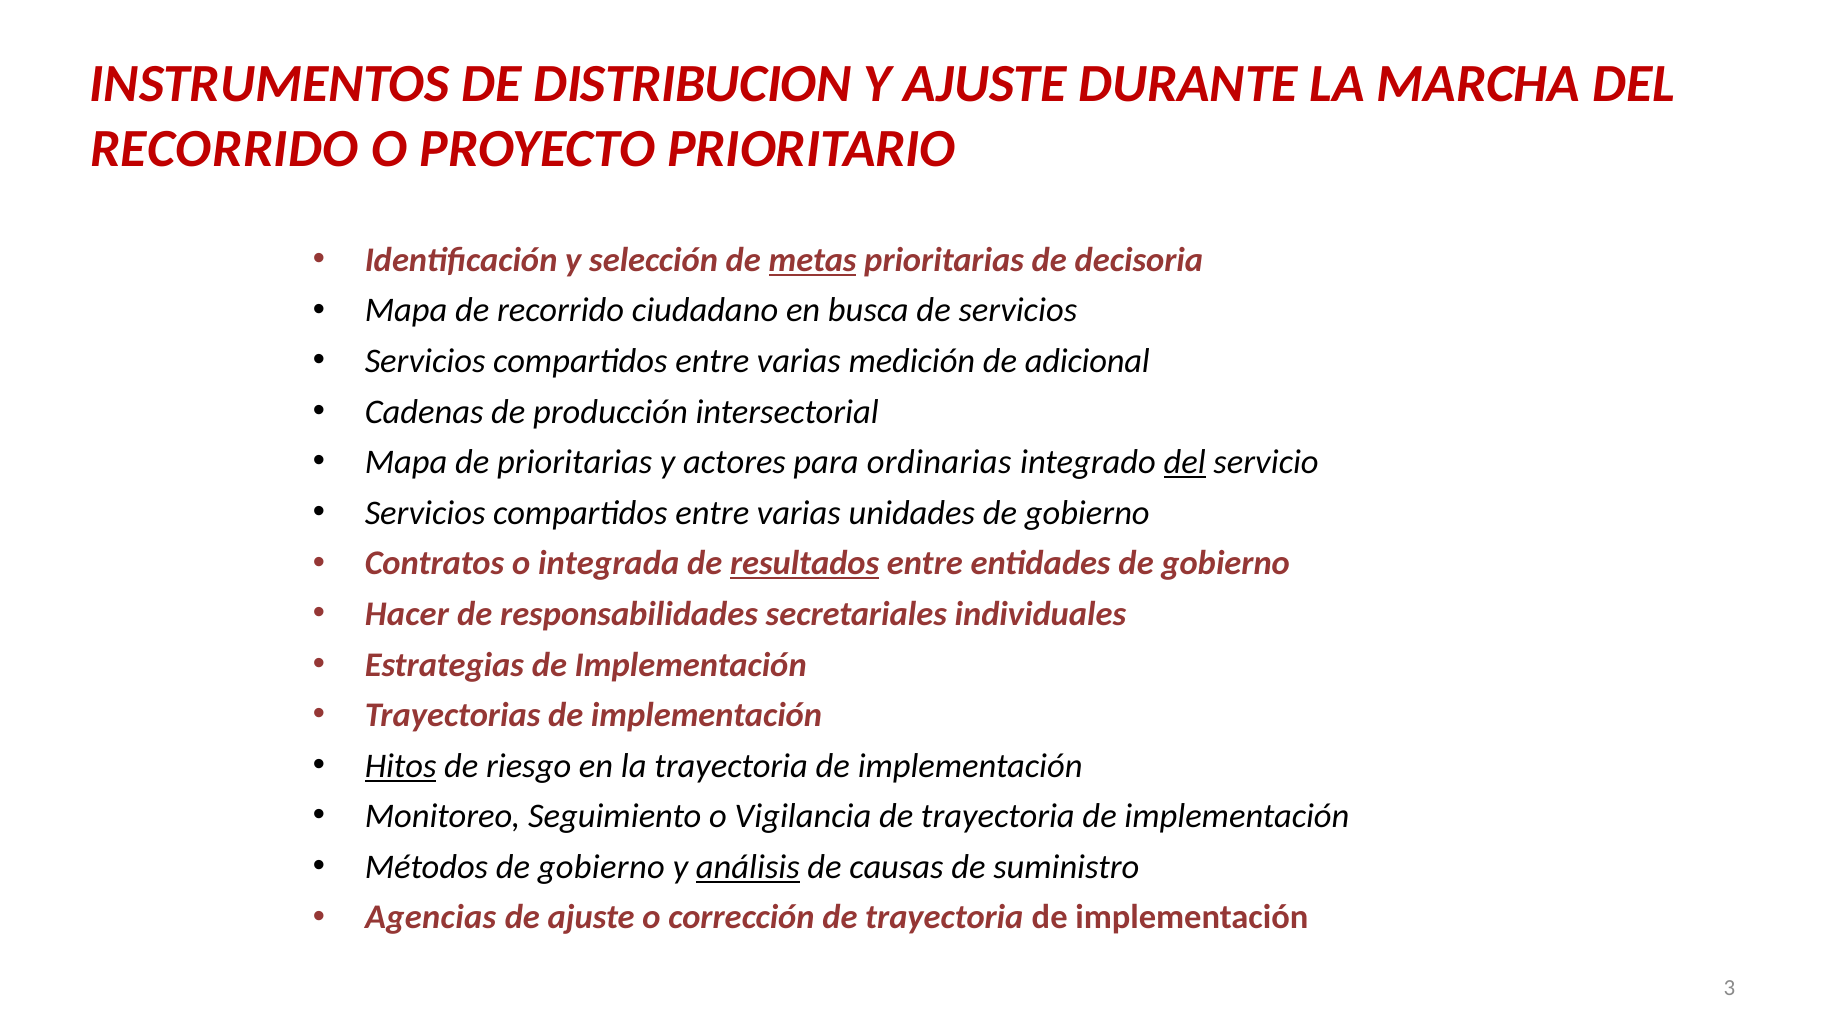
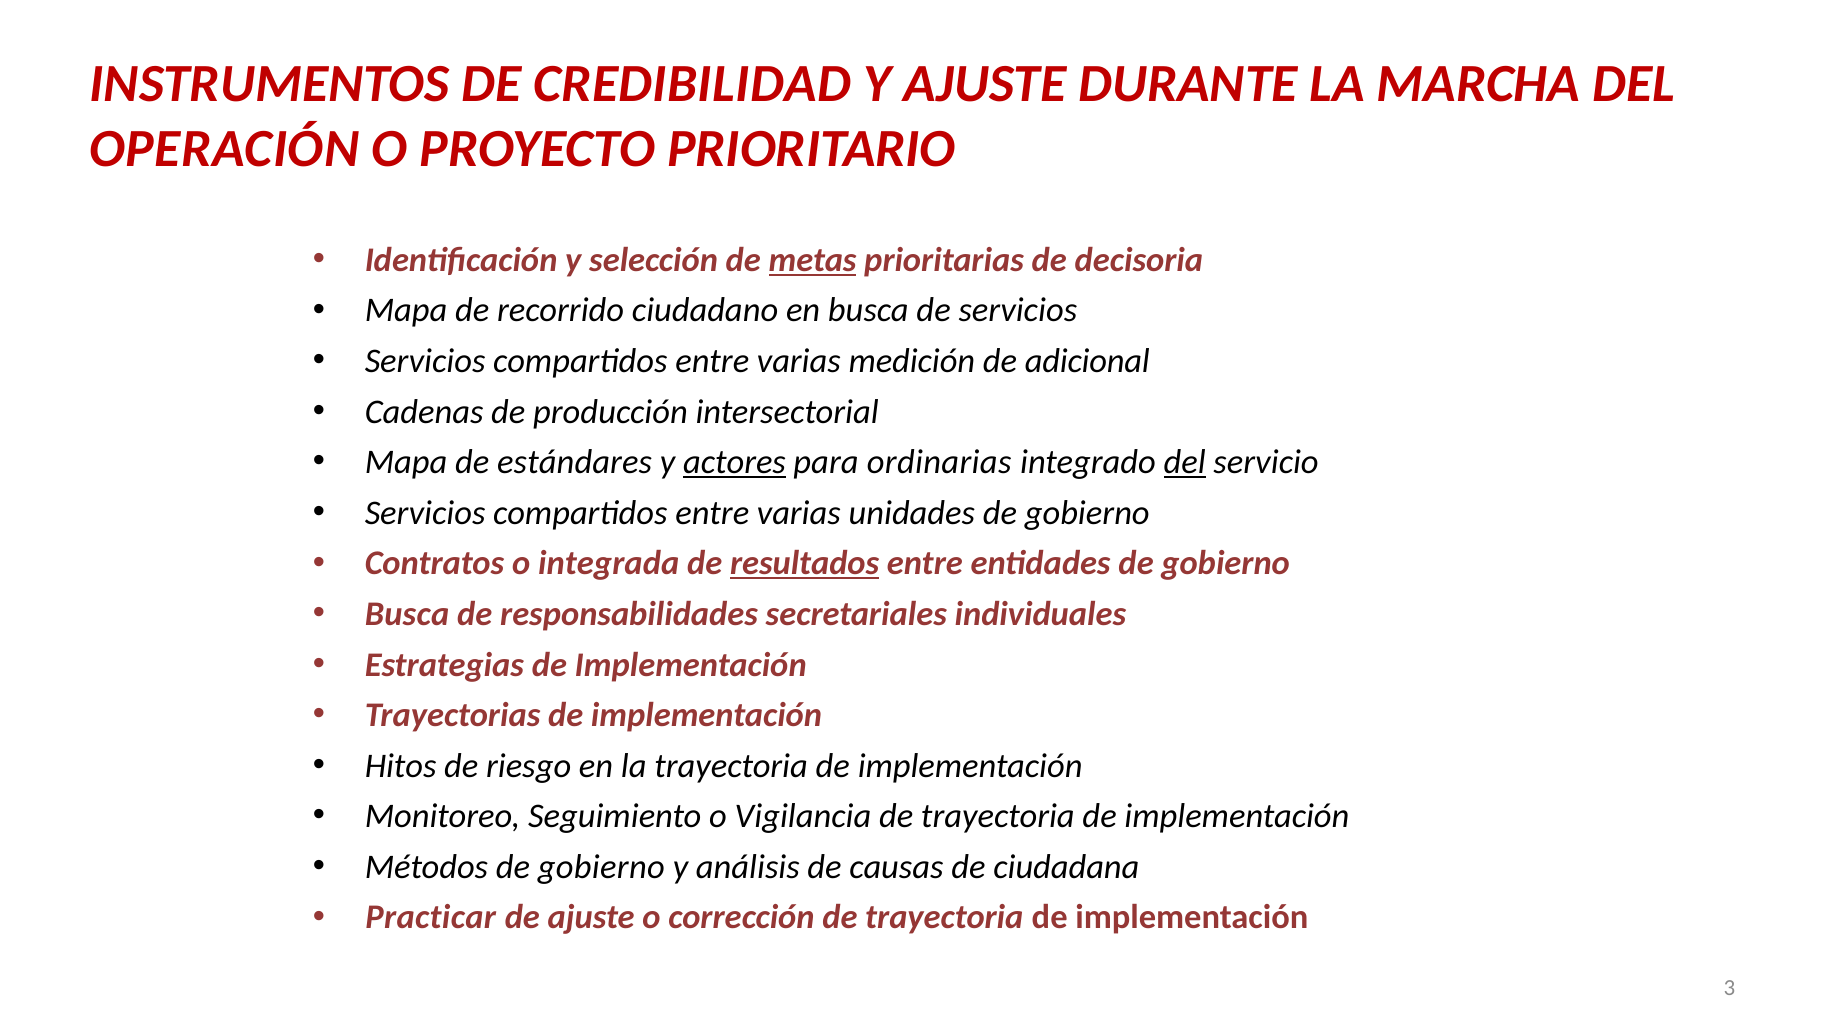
DISTRIBUCION: DISTRIBUCION -> CREDIBILIDAD (692, 84)
RECORRIDO: RECORRIDO -> OPERACIÓN (225, 149)
de prioritarias: prioritarias -> estándares (575, 463)
actores underline: none -> present (734, 463)
Hacer: Hacer -> Busca (407, 614)
Hitos underline: present -> none (401, 766)
análisis underline: present -> none (748, 867)
suministro: suministro -> ciudadana (1066, 867)
Agencias: Agencias -> Practicar (431, 918)
